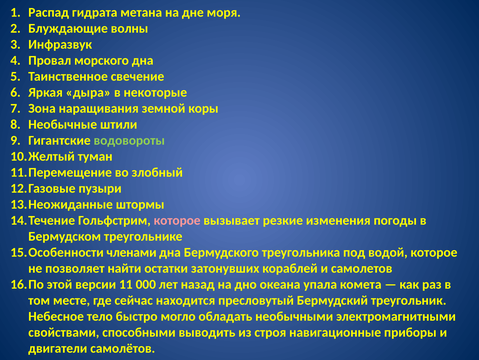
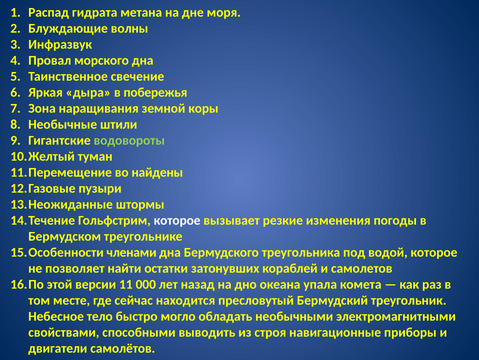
некоторые: некоторые -> побережья (155, 92)
злобный: злобный -> найдены (157, 172)
которое colour: pink -> white (177, 220)
